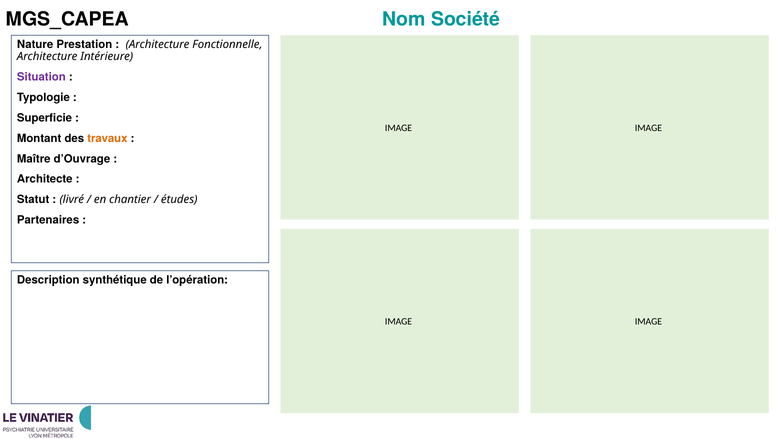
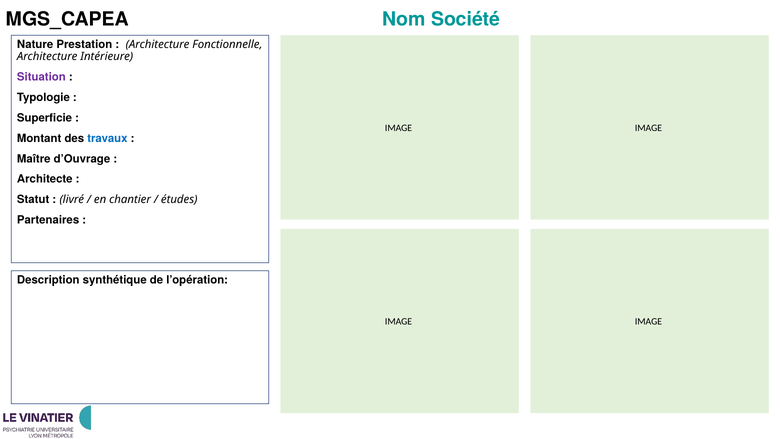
travaux colour: orange -> blue (107, 138)
